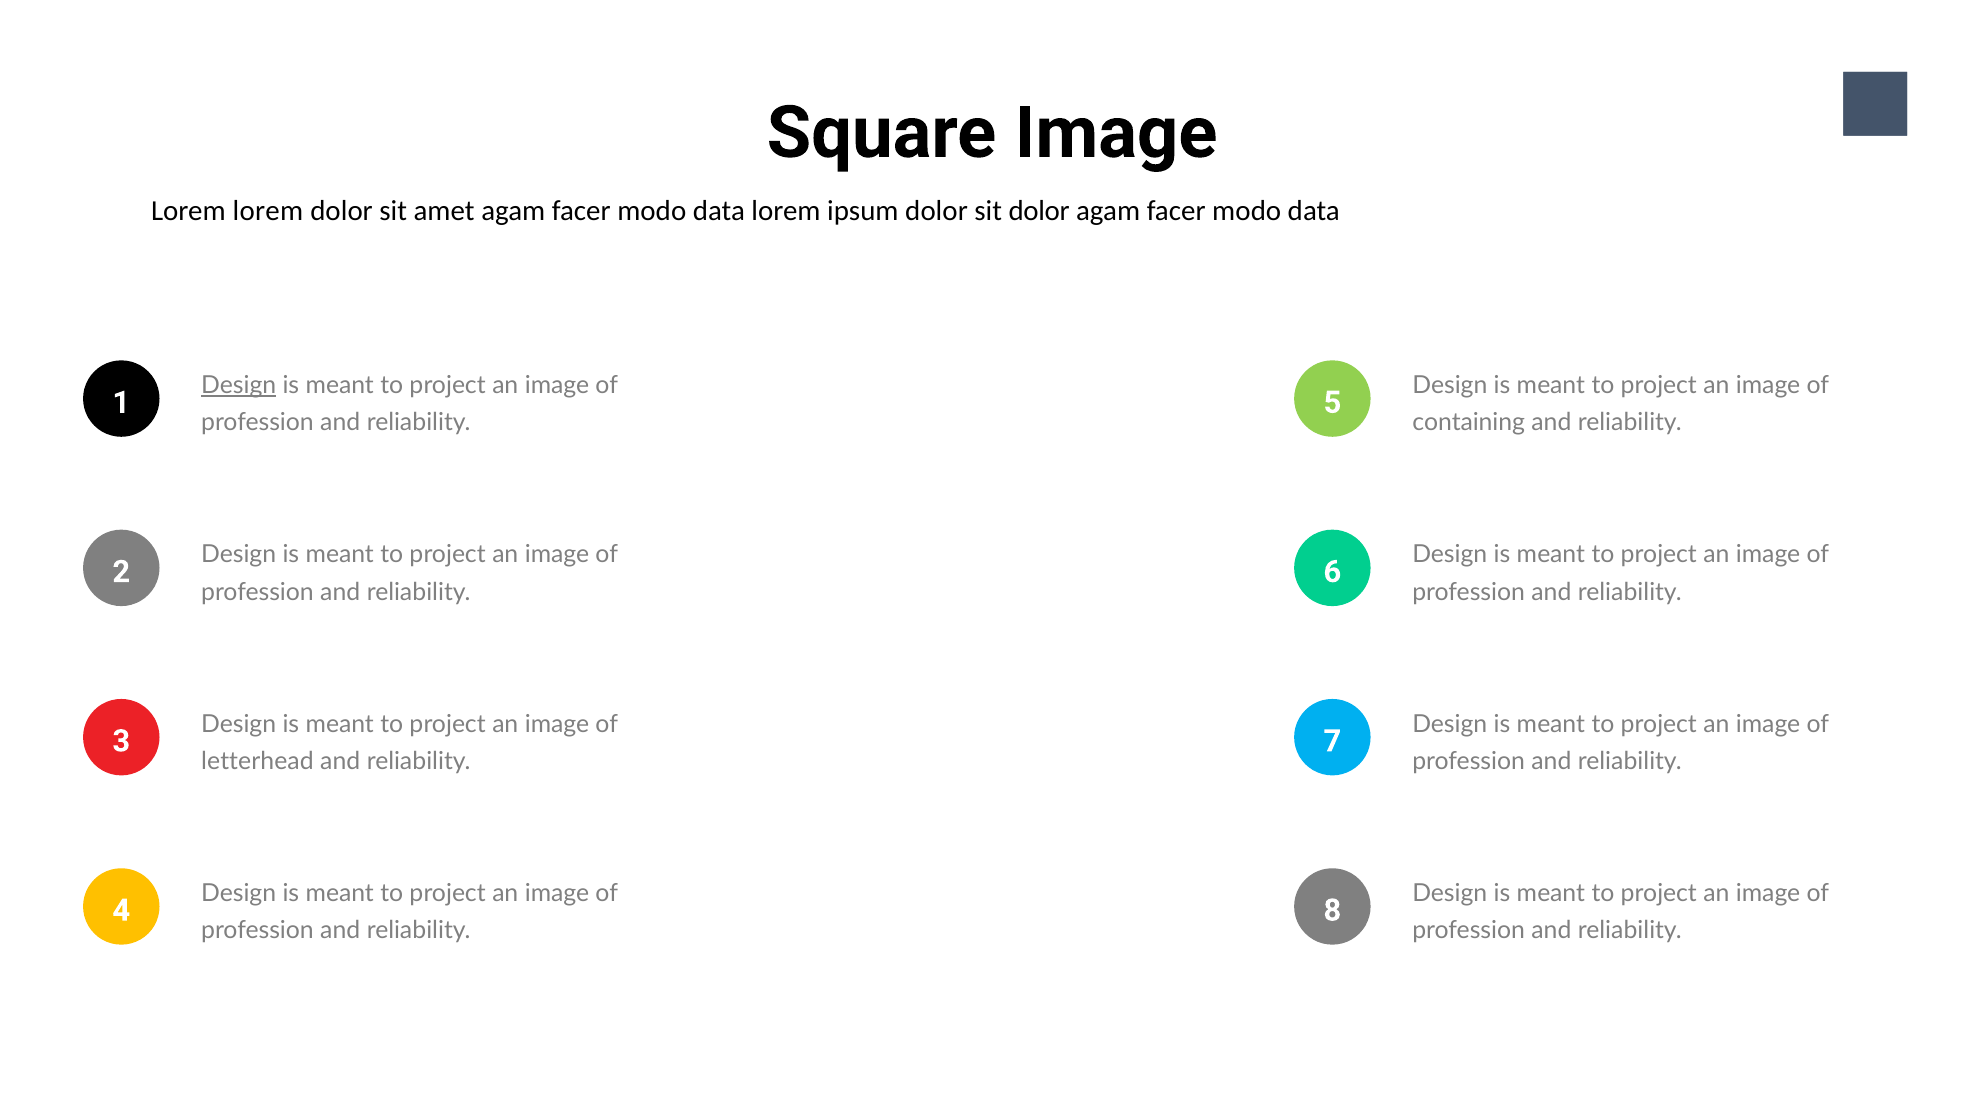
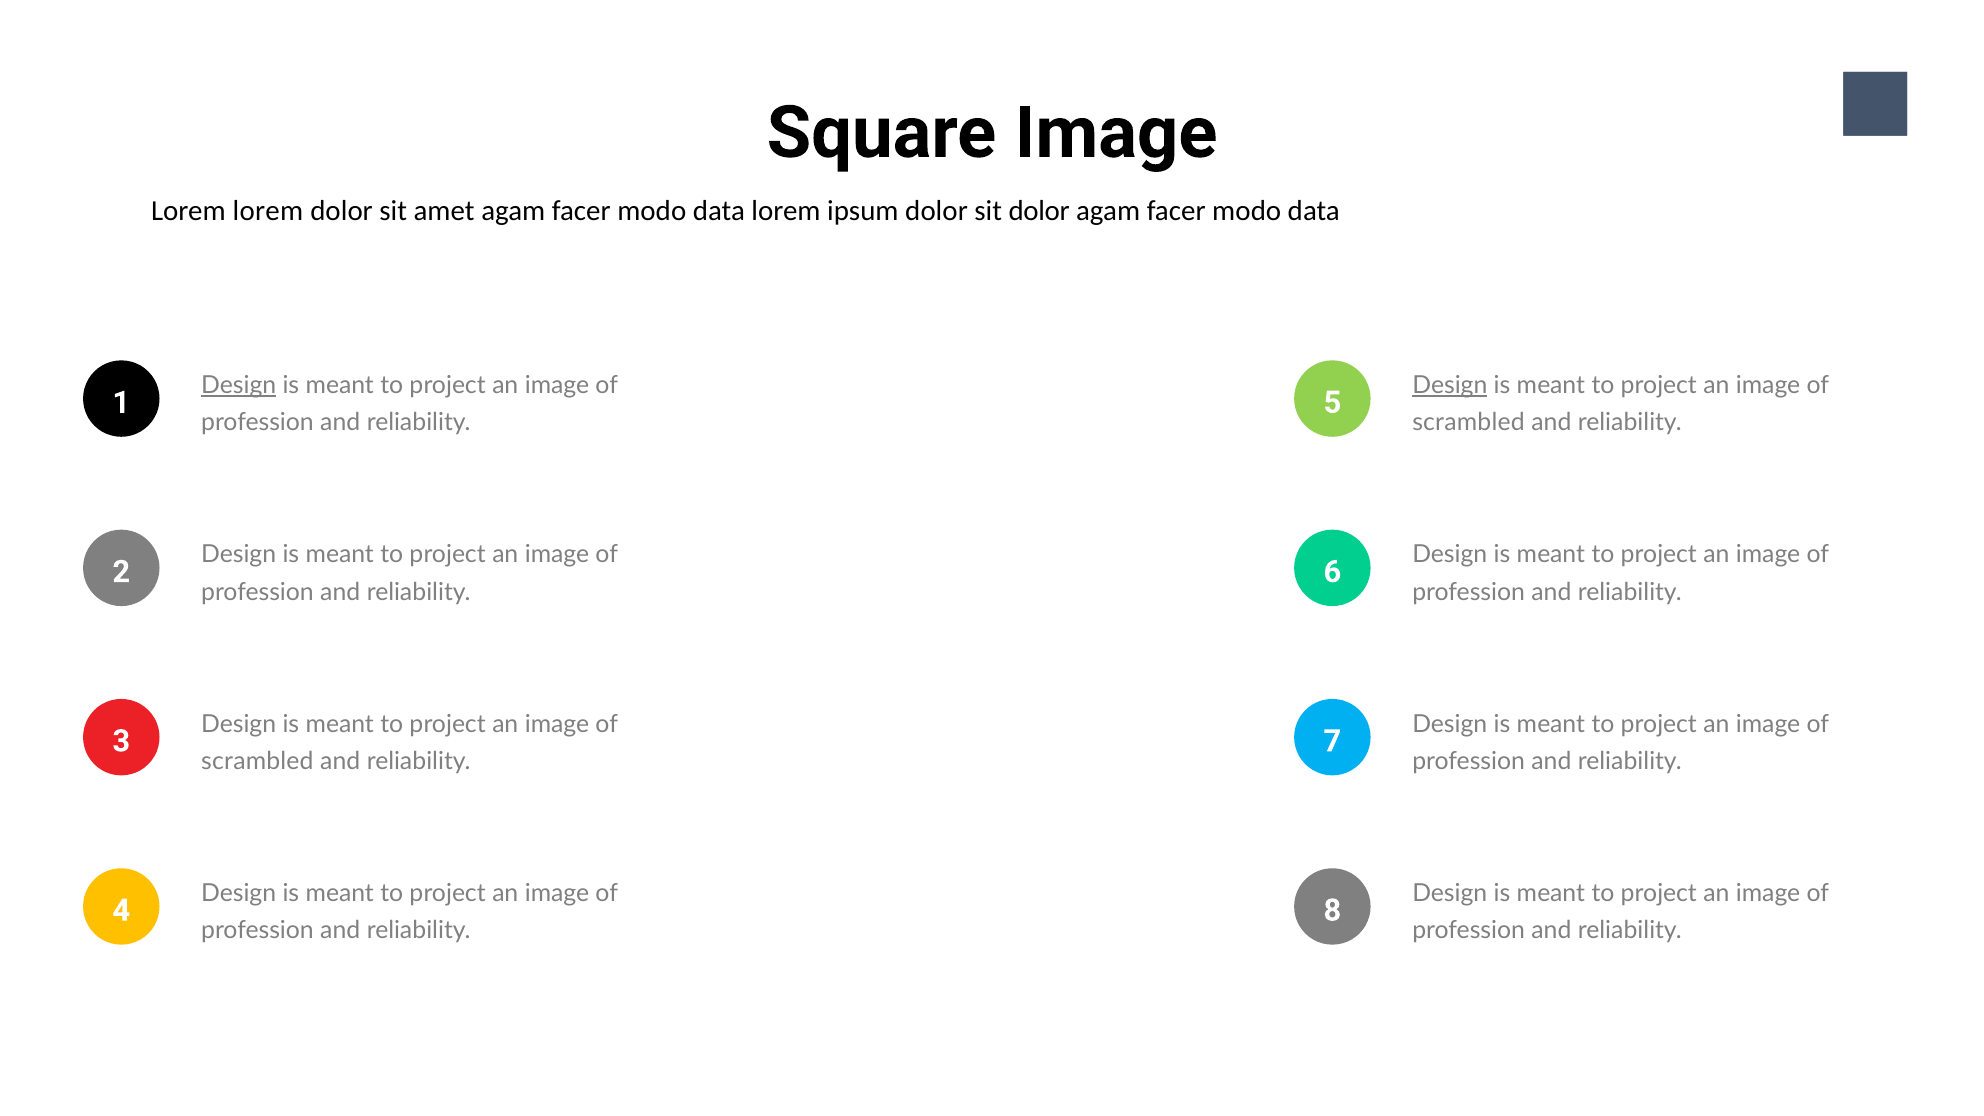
Design underline: none -> present (1450, 385)
containing: containing -> scrambled (1469, 423)
letterhead: letterhead -> scrambled (257, 761)
